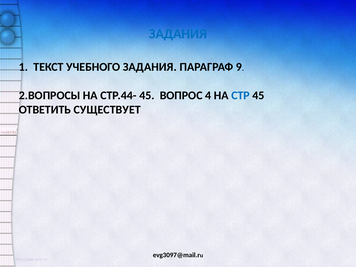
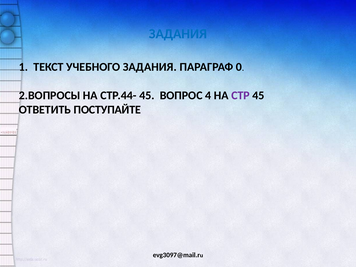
9: 9 -> 0 (239, 67)
СТР colour: blue -> purple (241, 95)
СУЩЕСТВУЕТ: СУЩЕСТВУЕТ -> ПОСТУПАЙТЕ (107, 110)
